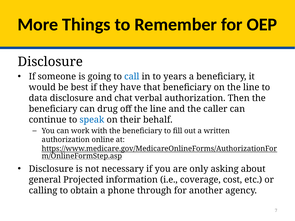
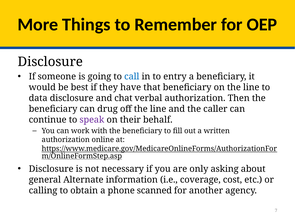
years: years -> entry (175, 77)
speak colour: blue -> purple (92, 120)
Projected: Projected -> Alternate (83, 180)
through: through -> scanned (154, 191)
